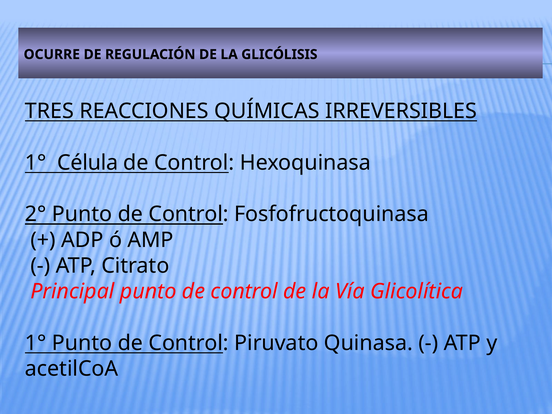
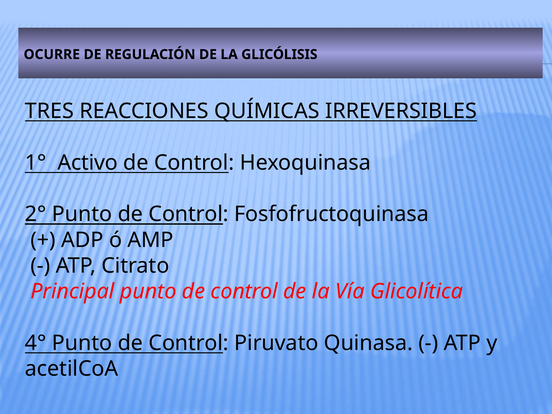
Célula: Célula -> Activo (88, 163)
1°: 1° -> 4° (36, 343)
